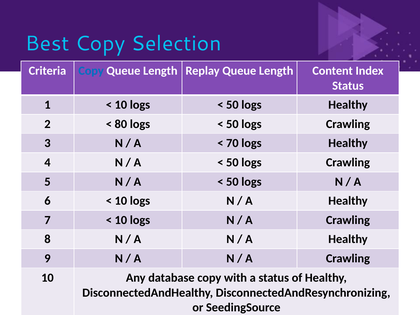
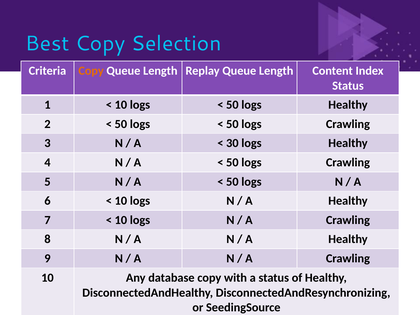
Copy colour: blue -> orange (91, 71)
80: 80 -> 50 (121, 124)
70: 70 -> 30 (232, 143)
